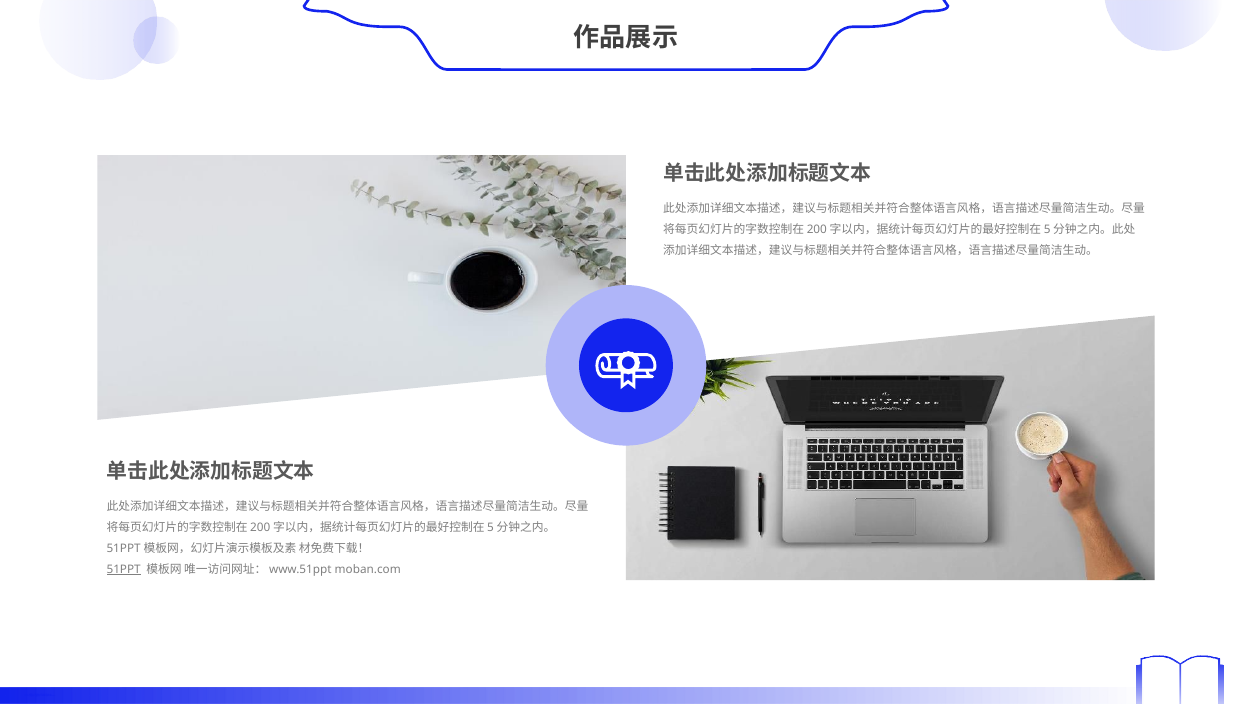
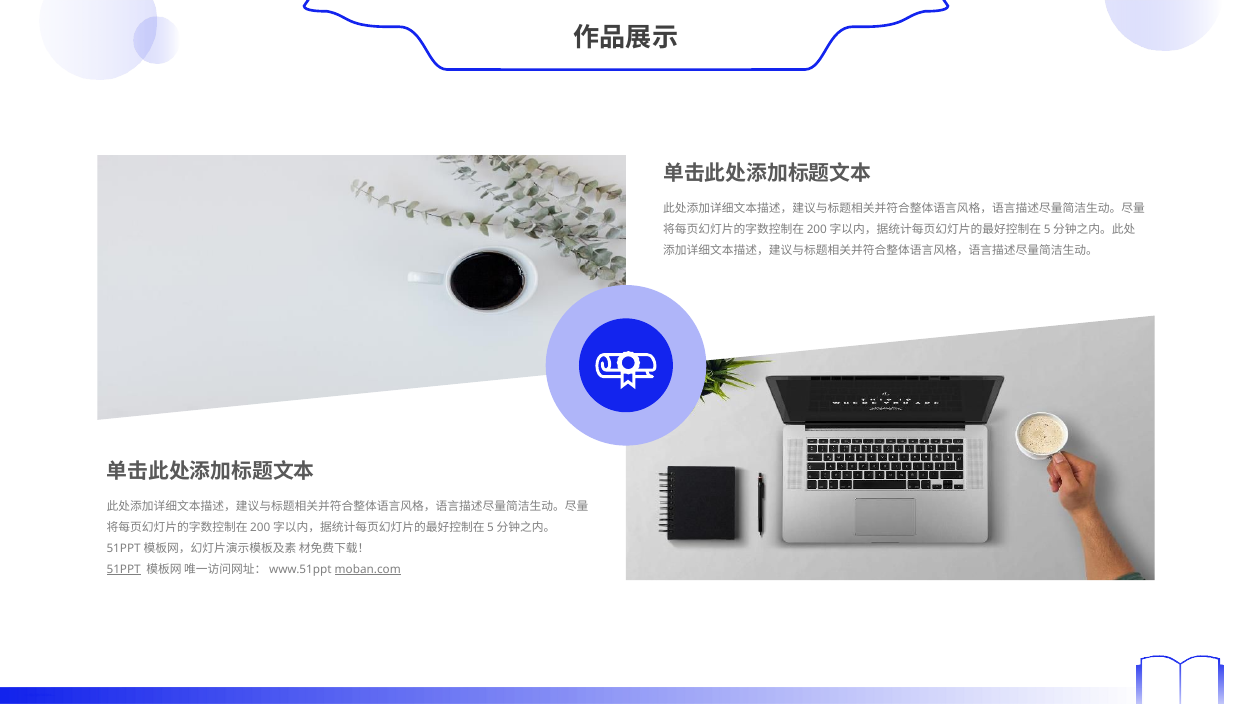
moban.com underline: none -> present (368, 570)
